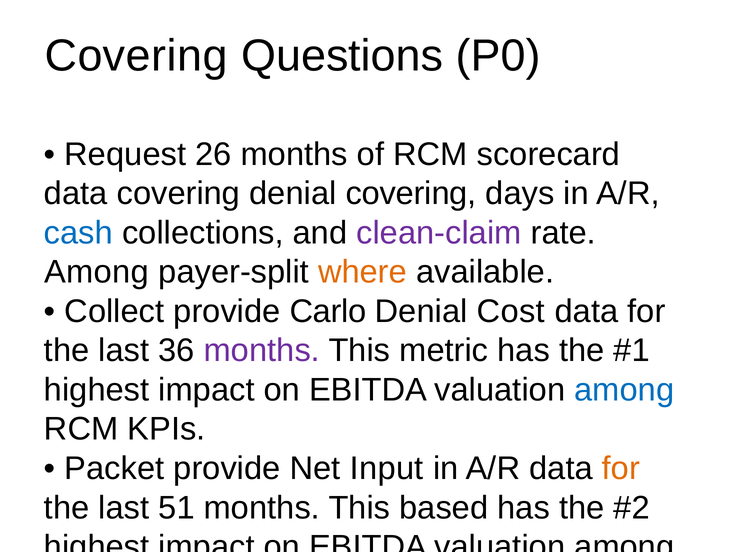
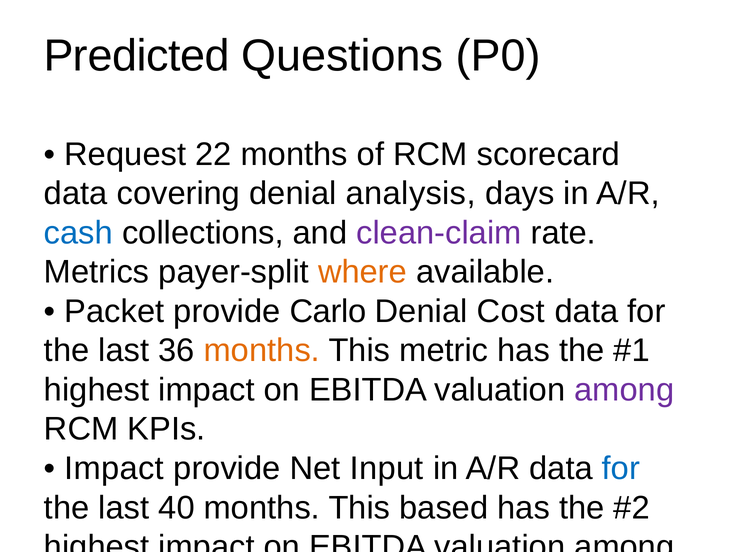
Covering: Covering -> Predicted (137, 56)
26: 26 -> 22 (213, 154)
denial covering: covering -> analysis (411, 193)
Among: Among -> Metrics (97, 272)
Collect: Collect -> Packet (114, 311)
months colour: purple -> orange (262, 350)
among colour: blue -> purple (624, 389)
Packet: Packet -> Impact (114, 468)
for colour: orange -> blue (621, 468)
51: 51 -> 40 (177, 507)
